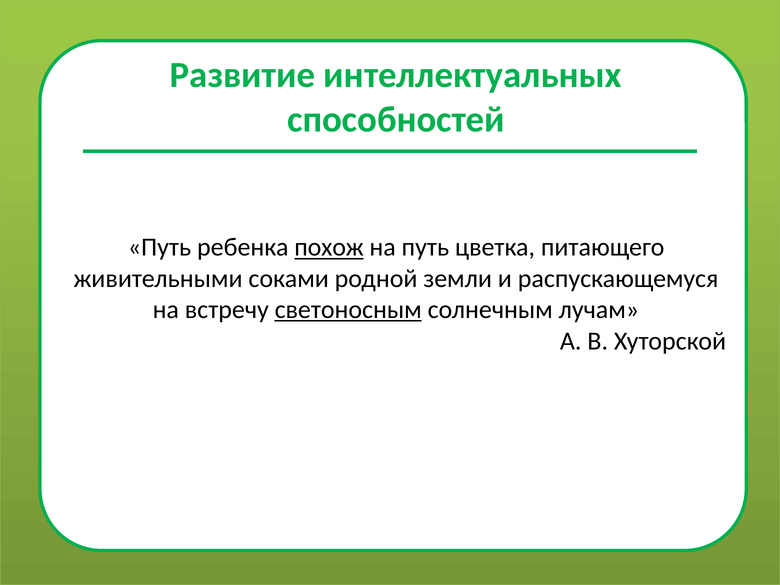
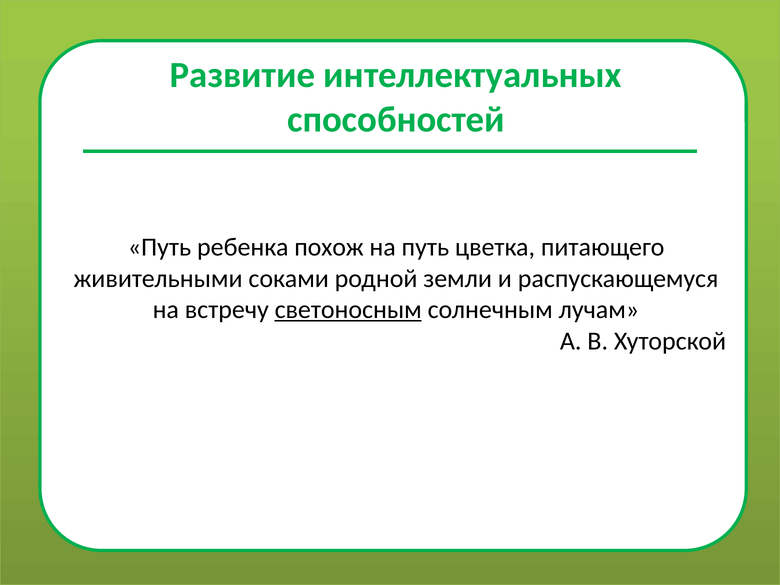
похож underline: present -> none (329, 247)
